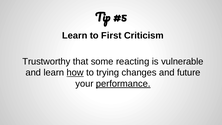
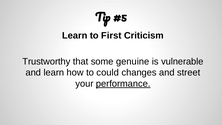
reacting: reacting -> genuine (133, 61)
how underline: present -> none (75, 73)
trying: trying -> could (108, 73)
future: future -> street (189, 73)
